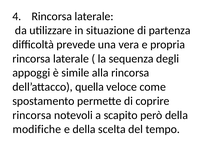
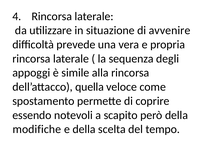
partenza: partenza -> avvenire (170, 30)
rincorsa: rincorsa -> essendo (32, 115)
